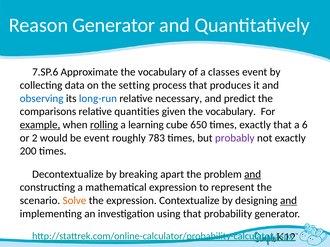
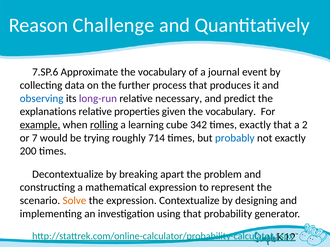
Reason Generator: Generator -> Challenge (114, 25)
classes: classes -> journal (224, 72)
setting: setting -> further (134, 85)
long-run colour: blue -> purple (98, 99)
comparisons: comparisons -> explanations (48, 112)
quantities: quantities -> properties (137, 112)
650: 650 -> 342 (199, 125)
6: 6 -> 2 (305, 125)
2: 2 -> 7 (35, 138)
be event: event -> trying (97, 138)
783: 783 -> 714 (157, 138)
probably colour: purple -> blue (235, 138)
and underline: present -> none (253, 175)
and underline: present -> none (289, 201)
